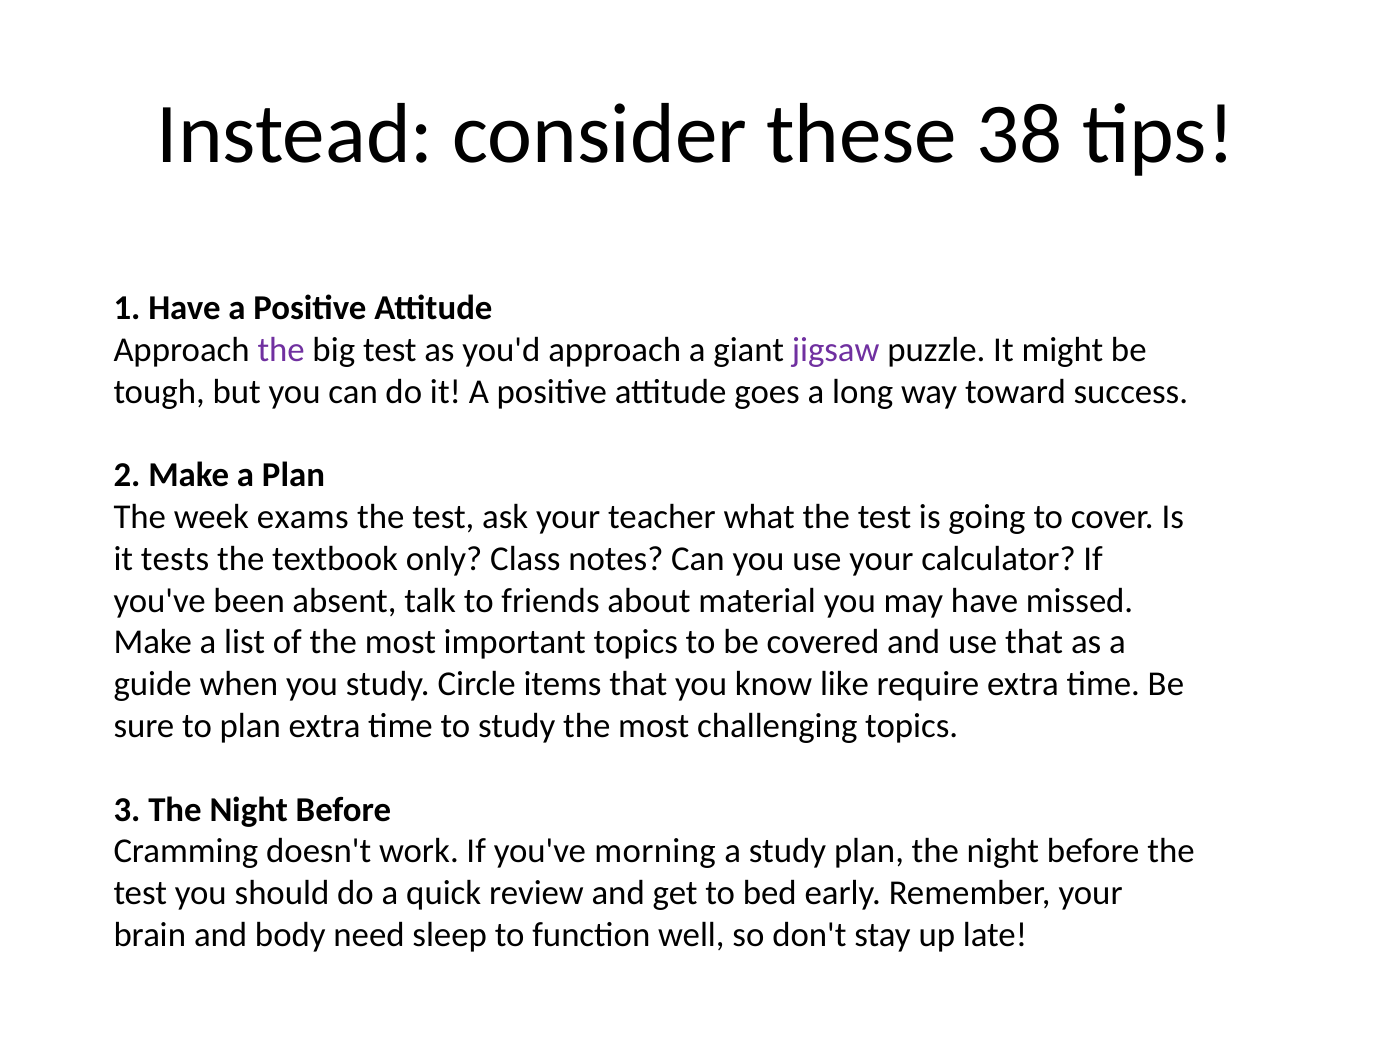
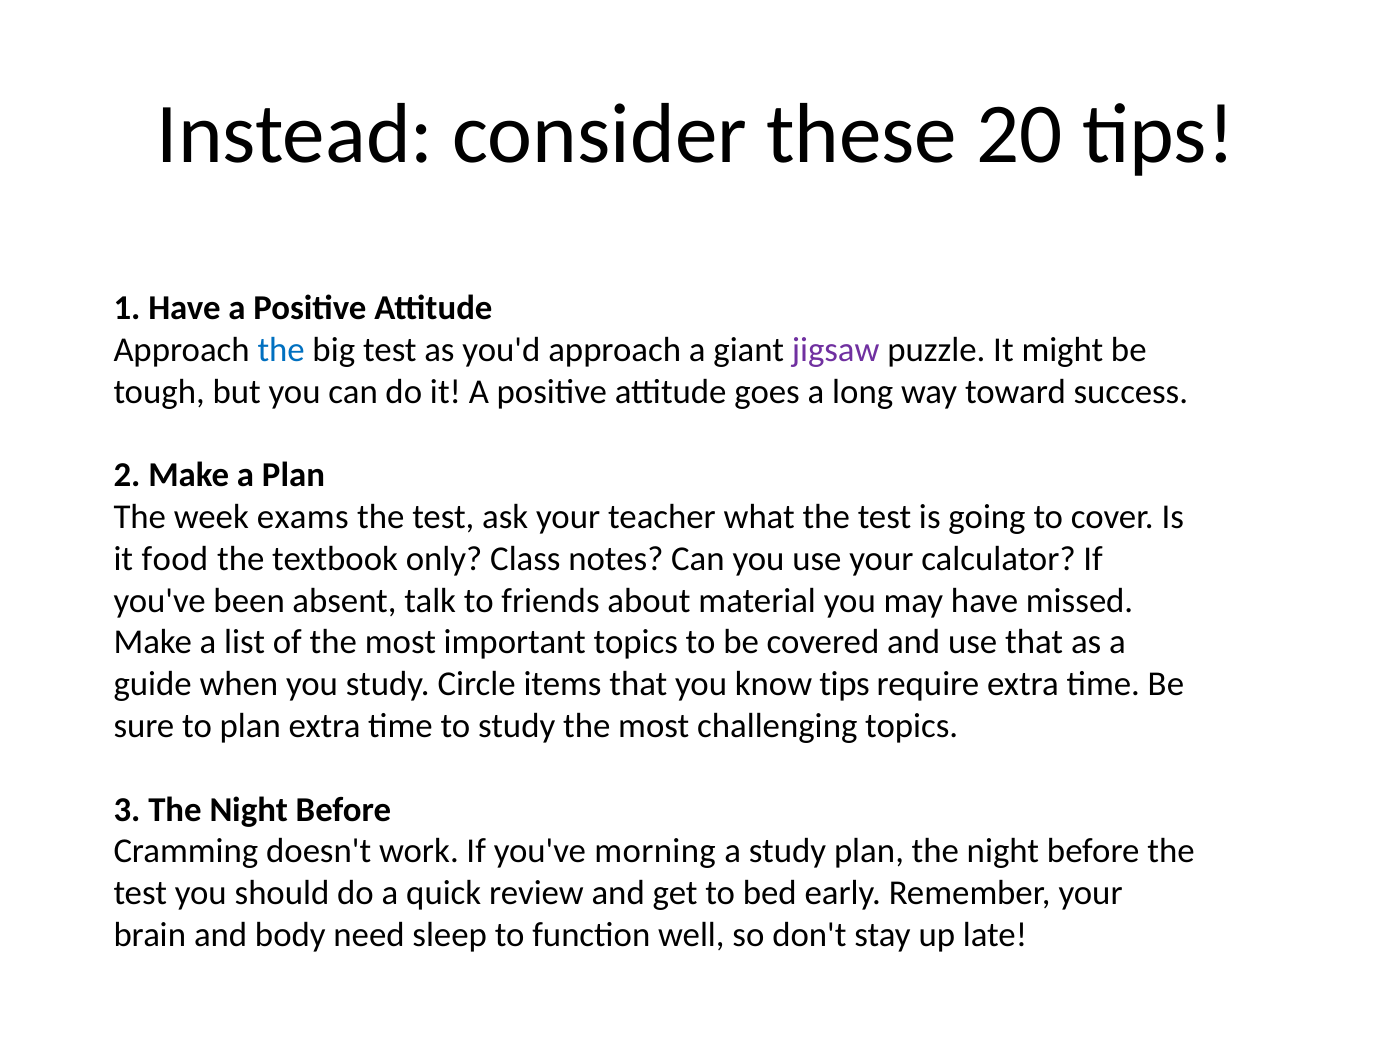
38: 38 -> 20 (1020, 135)
the colour: purple -> blue (281, 350)
tests: tests -> food (175, 559)
know like: like -> tips (845, 684)
